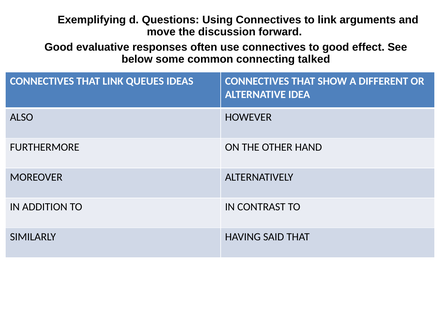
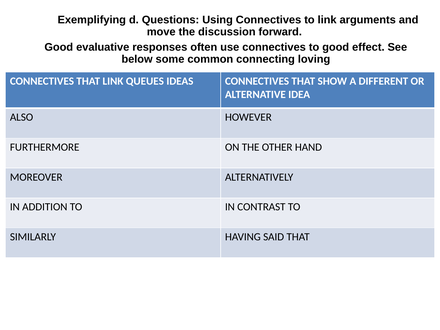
talked: talked -> loving (314, 59)
